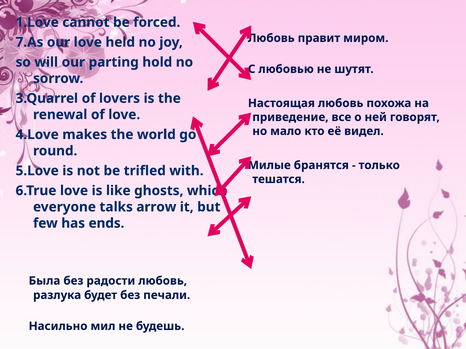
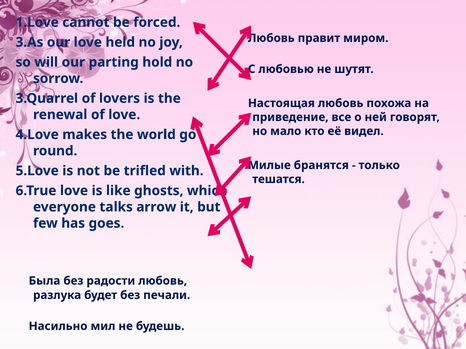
7.As: 7.As -> 3.As (29, 42)
ends: ends -> goes (106, 224)
